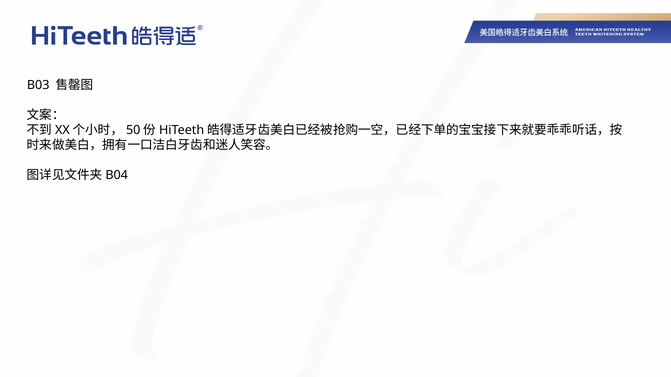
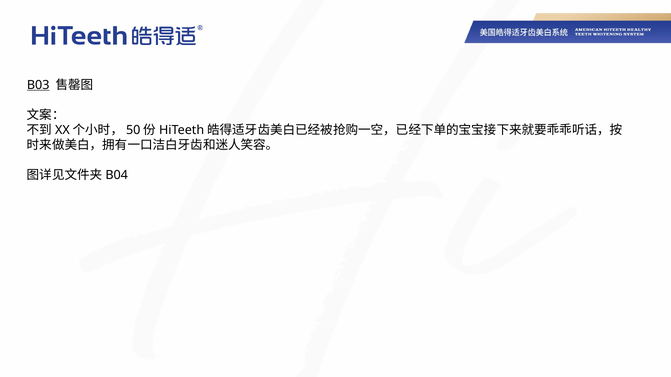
B03 underline: none -> present (38, 85)
